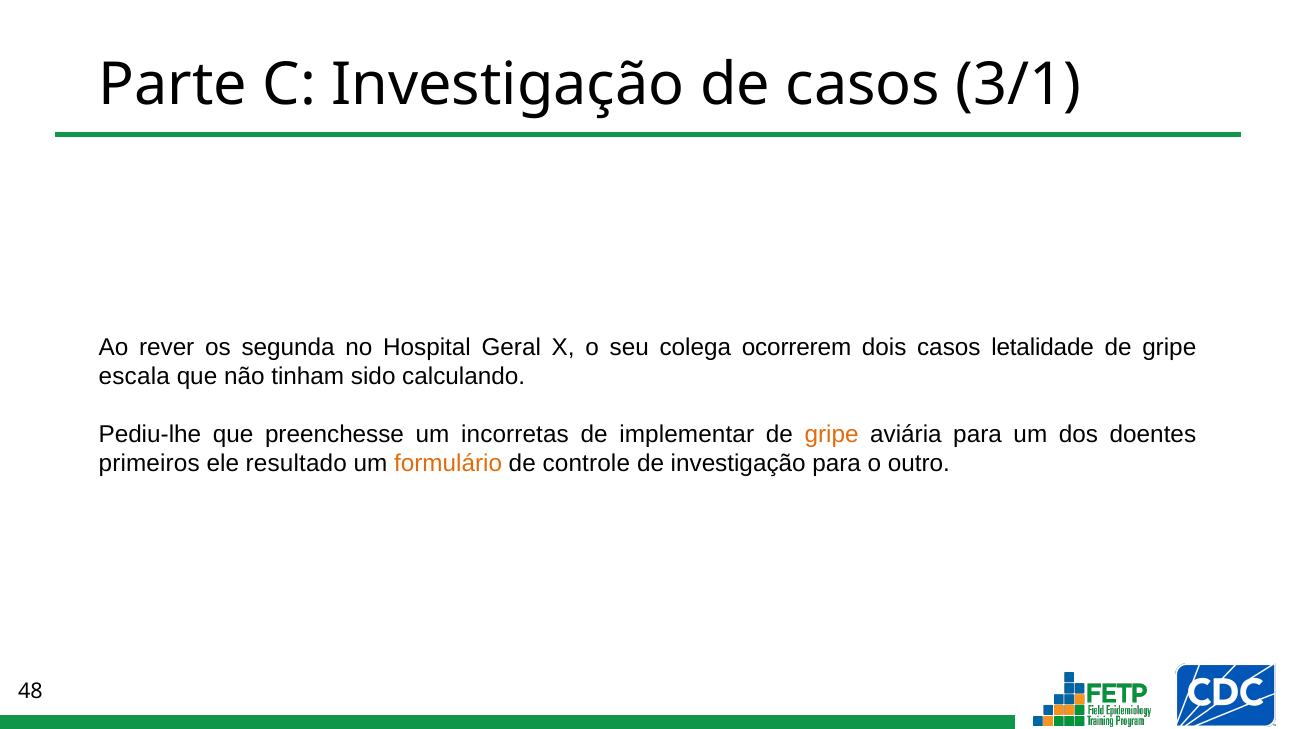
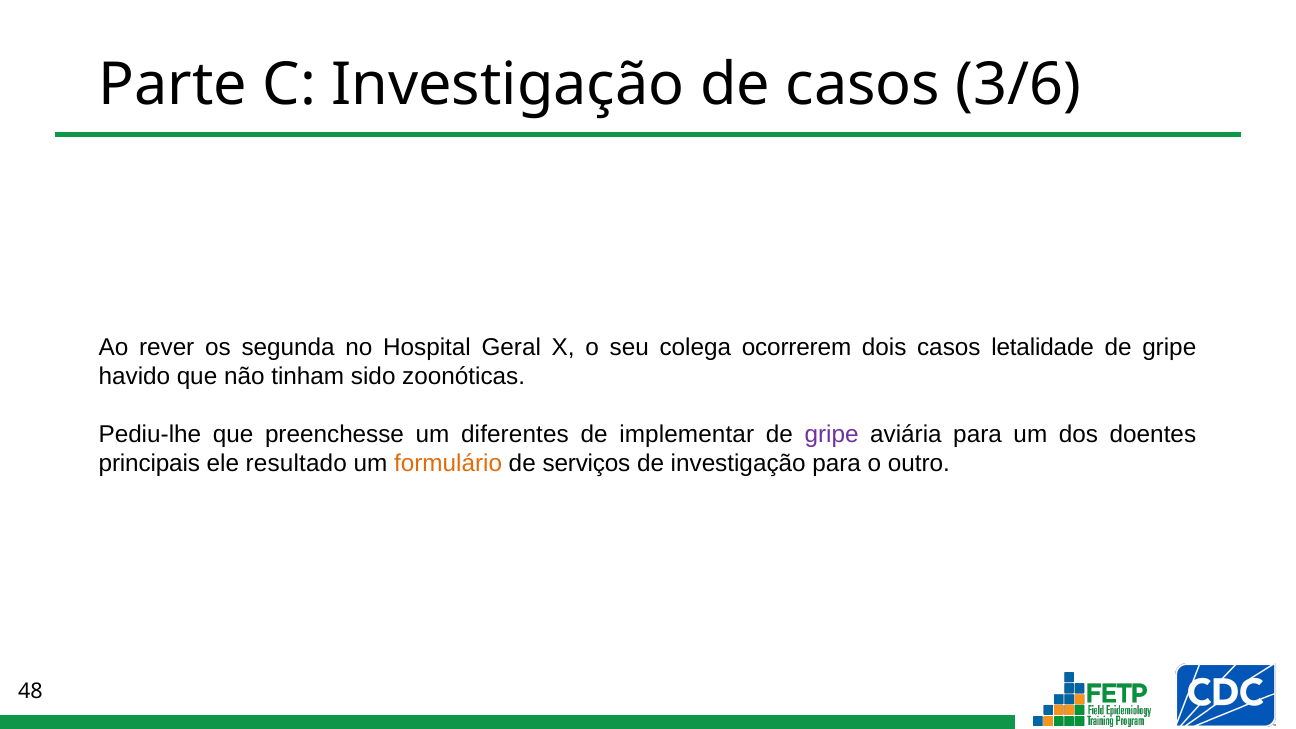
3/1: 3/1 -> 3/6 (1019, 85)
escala: escala -> havido (134, 376)
calculando: calculando -> zoonóticas (464, 376)
incorretas: incorretas -> diferentes (515, 435)
gripe colour: orange -> purple (832, 435)
primeiros: primeiros -> principais (149, 464)
controle: controle -> serviços (586, 464)
